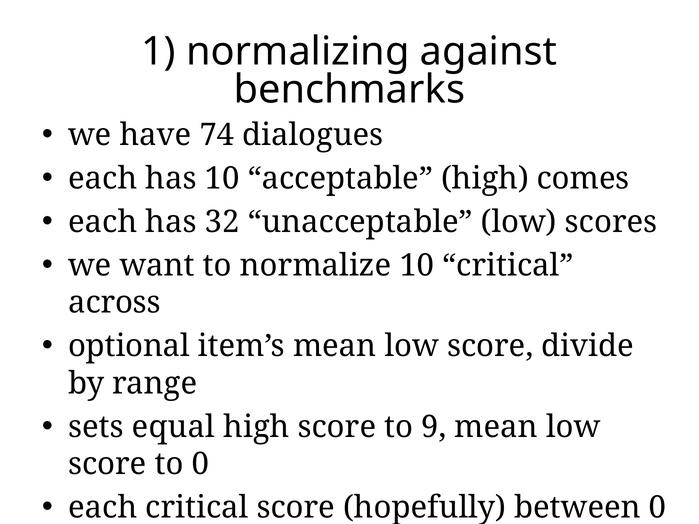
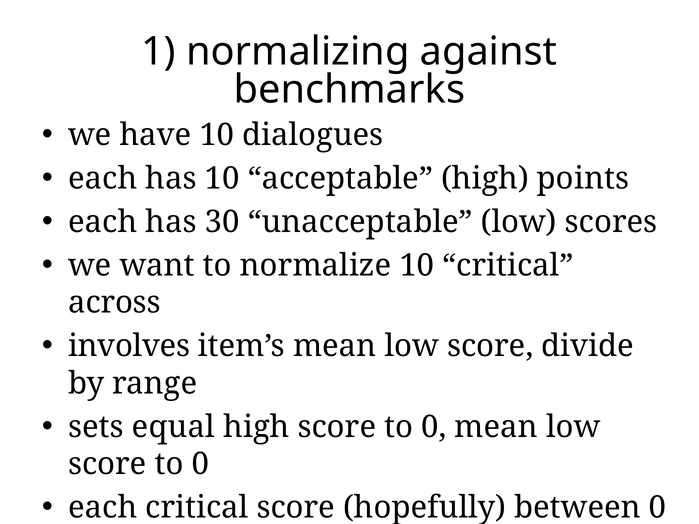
have 74: 74 -> 10 (217, 135)
comes: comes -> points (583, 179)
32: 32 -> 30 (222, 222)
optional: optional -> involves (129, 346)
high score to 9: 9 -> 0 (434, 427)
